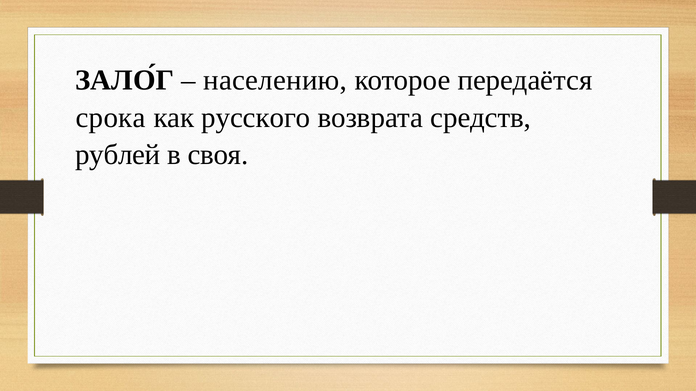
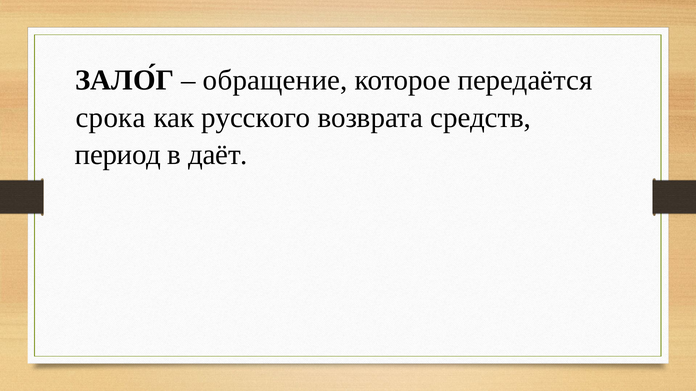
населению: населению -> обращение (275, 81)
рублей: рублей -> период (118, 155)
своя: своя -> даёт (218, 155)
